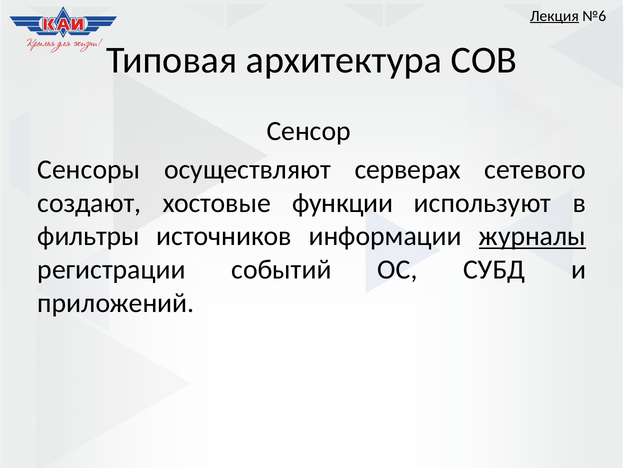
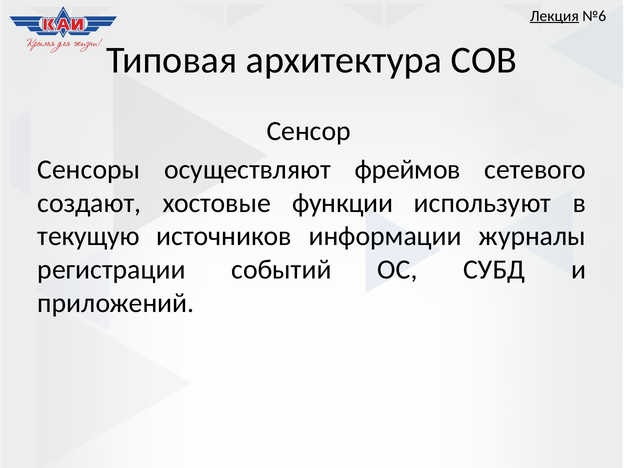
серверах: серверах -> фреймов (408, 170)
фильтры: фильтры -> текущую (89, 236)
журналы underline: present -> none (532, 236)
